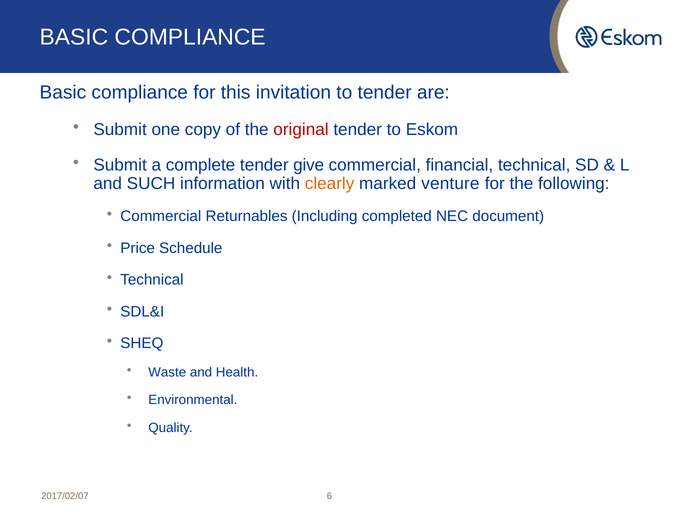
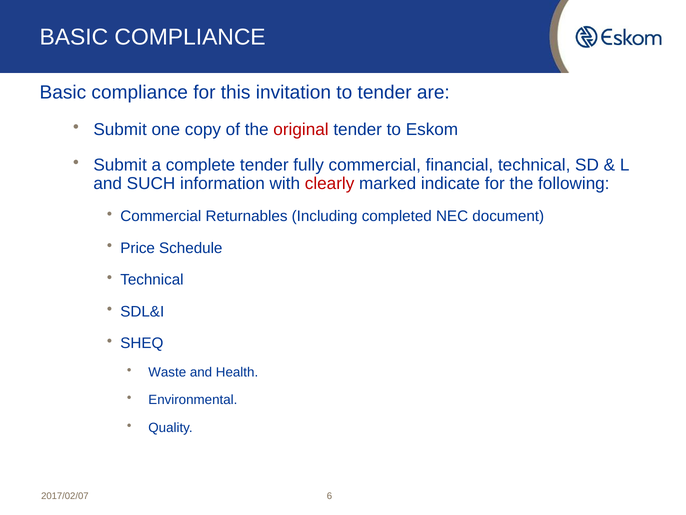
give: give -> fully (309, 165)
clearly colour: orange -> red (330, 184)
venture: venture -> indicate (450, 184)
